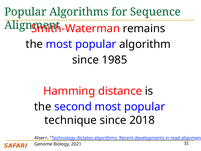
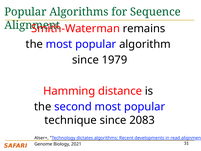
1985: 1985 -> 1979 (114, 60)
2018: 2018 -> 2083 (142, 120)
